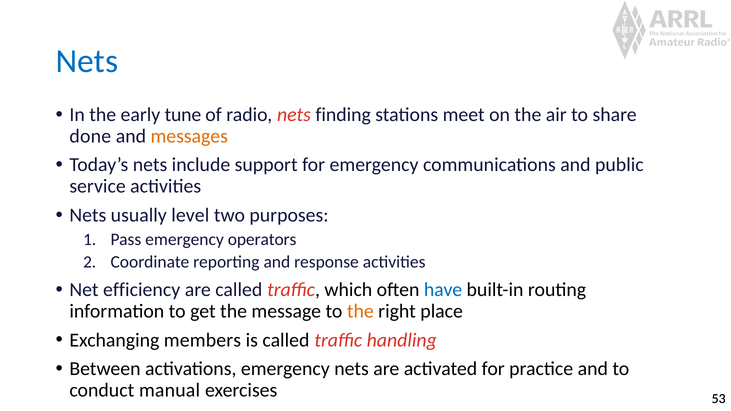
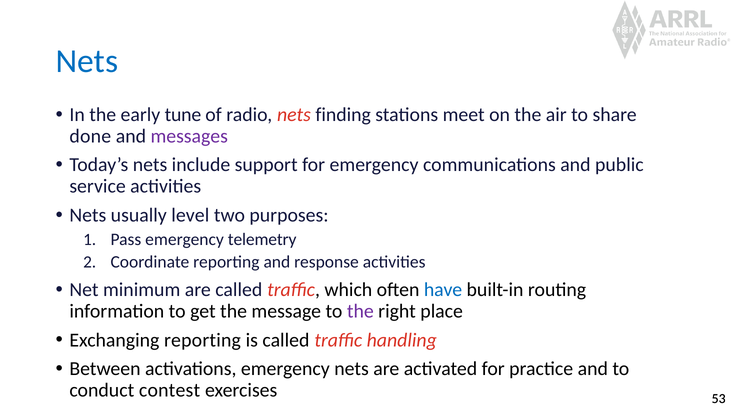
messages colour: orange -> purple (189, 136)
operators: operators -> telemetry (262, 239)
efficiency: efficiency -> minimum (142, 290)
the colour: orange -> purple (360, 311)
Exchanging members: members -> reporting (202, 340)
manual: manual -> contest (170, 390)
